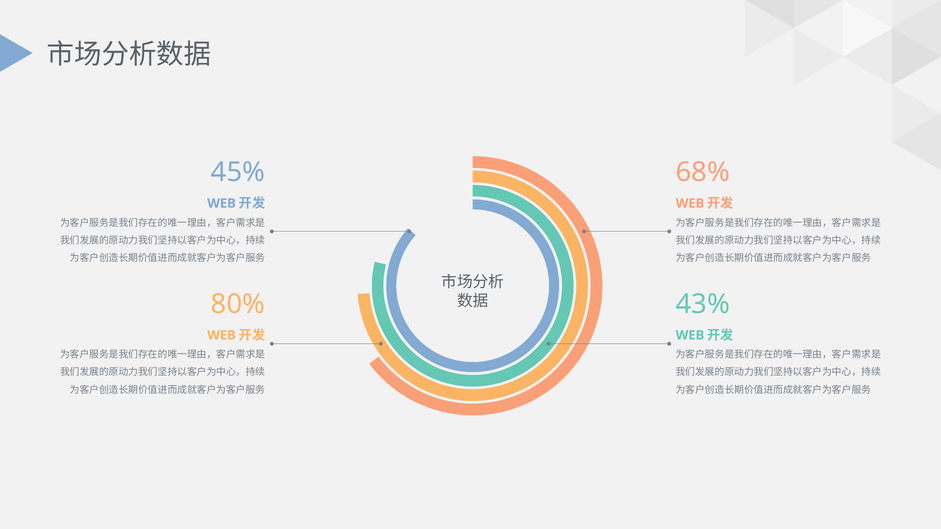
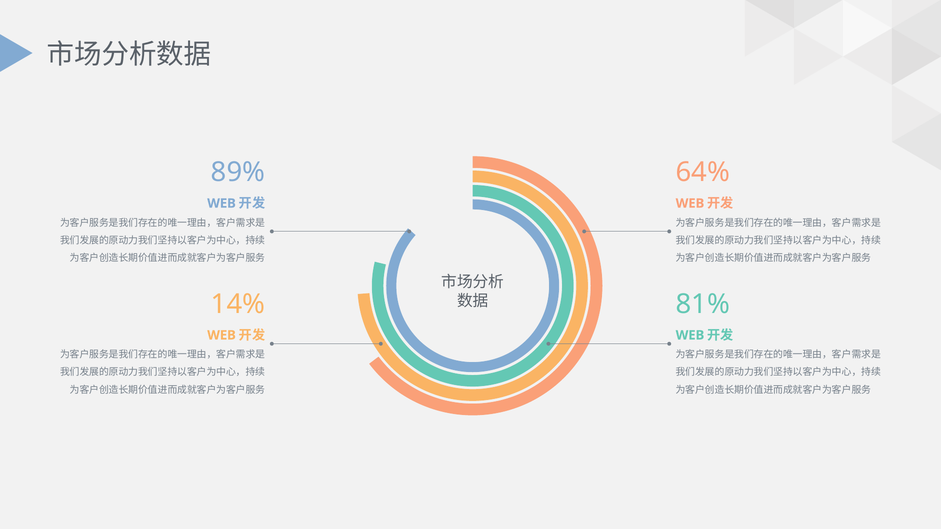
45%: 45% -> 89% (238, 172)
68%: 68% -> 64% (703, 172)
80%: 80% -> 14% (238, 304)
43%: 43% -> 81% (703, 304)
